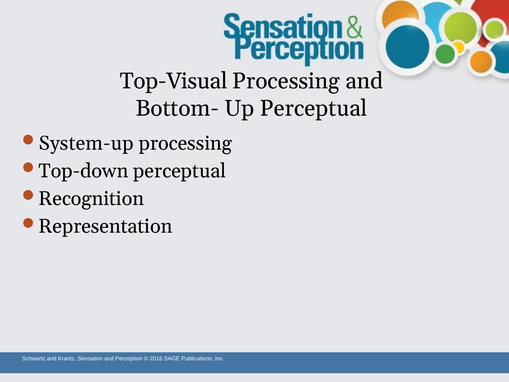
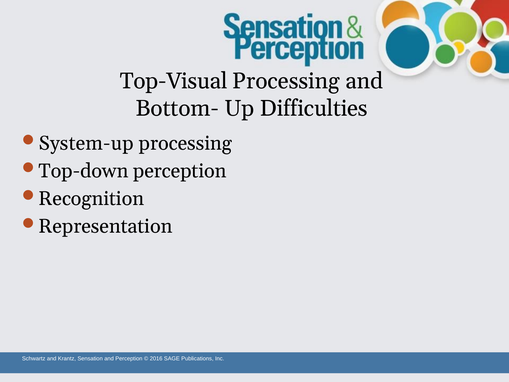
Up Perceptual: Perceptual -> Difficulties (314, 108)
Top-down perceptual: perceptual -> perception (180, 171)
